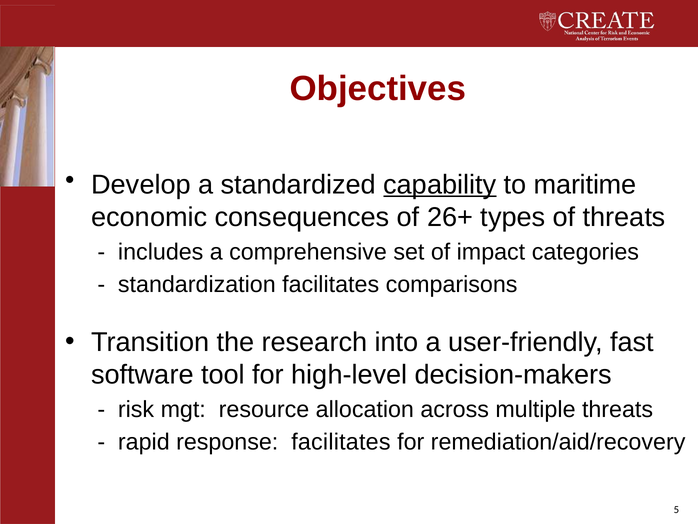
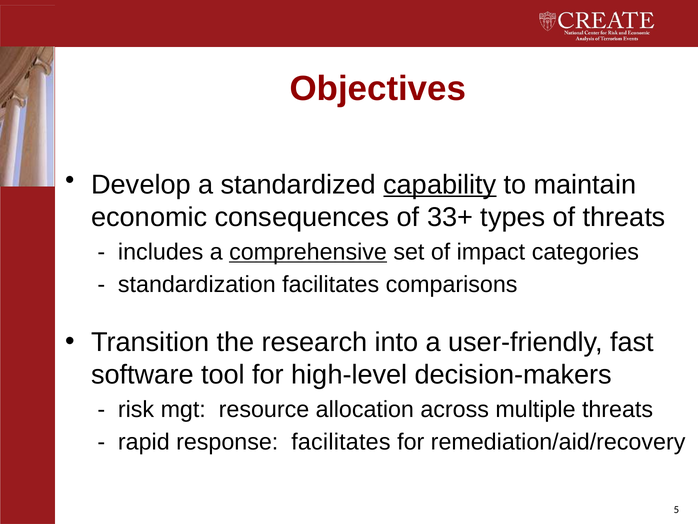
maritime: maritime -> maintain (585, 185)
26+: 26+ -> 33+ (450, 217)
comprehensive underline: none -> present (308, 252)
